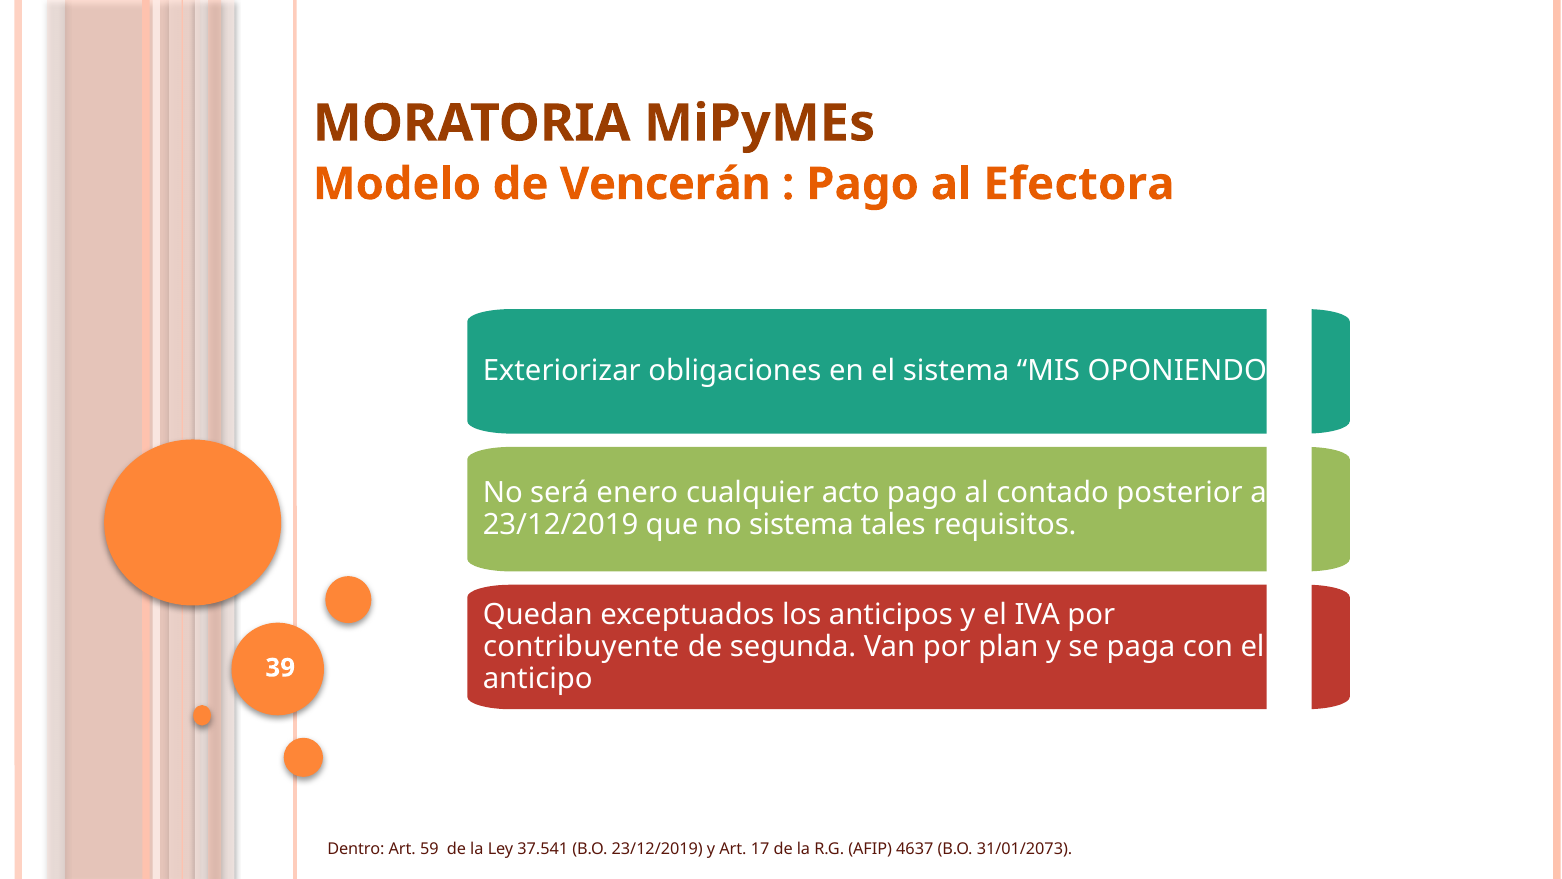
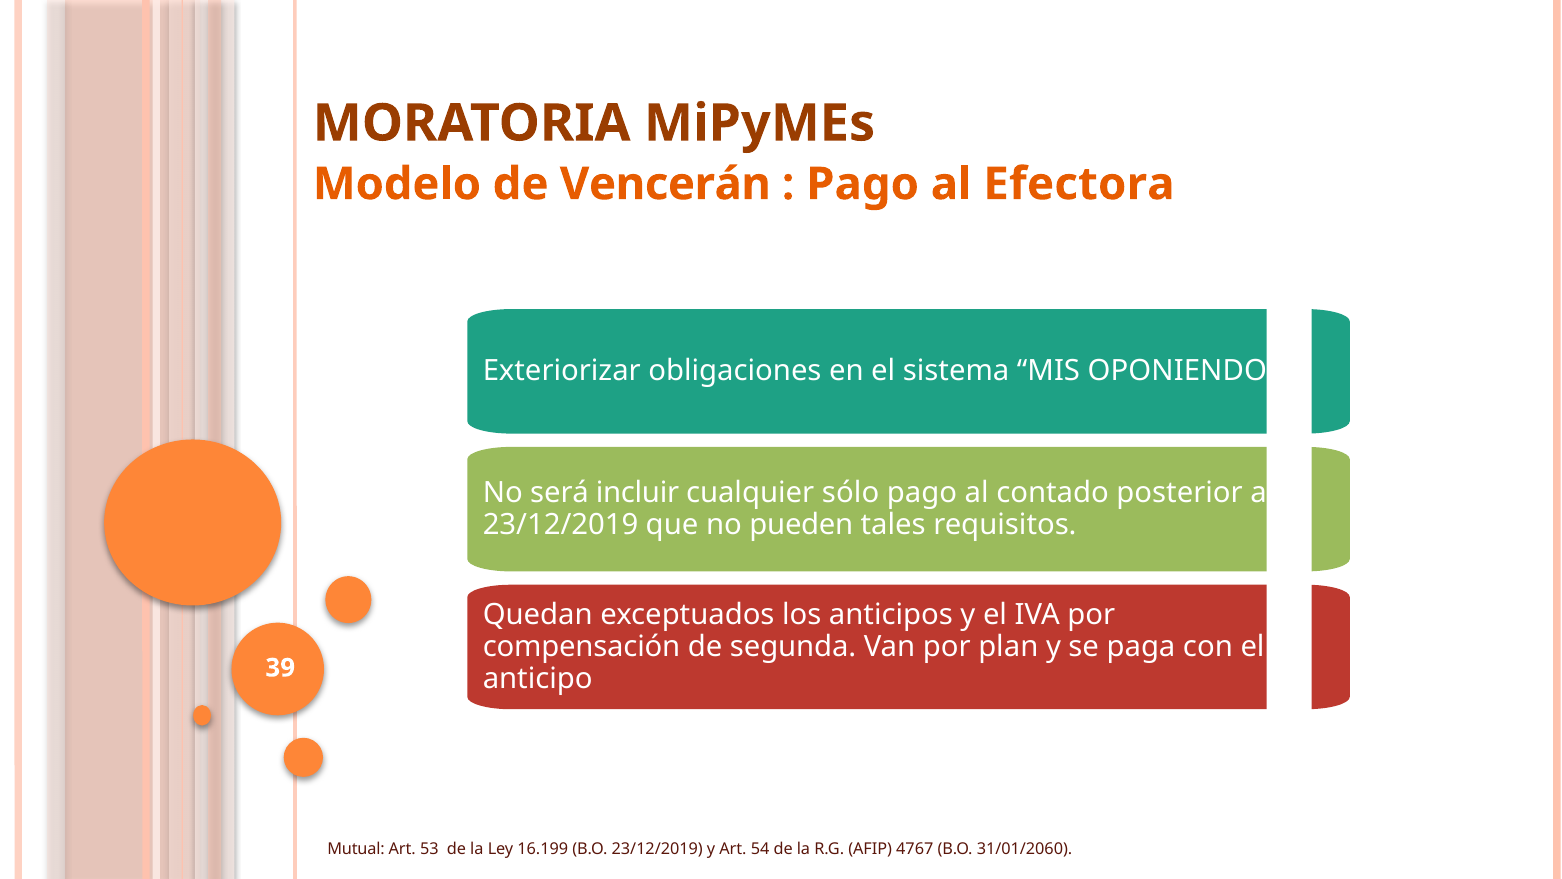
enero: enero -> incluir (638, 493)
acto: acto -> sólo (851, 493)
no sistema: sistema -> pueden (801, 525)
contribuyente: contribuyente -> compensación (582, 647)
Dentro: Dentro -> Mutual (356, 849)
59: 59 -> 53 (429, 849)
37.541: 37.541 -> 16.199 (543, 849)
17: 17 -> 54 (760, 849)
4637: 4637 -> 4767 (915, 849)
31/01/2073: 31/01/2073 -> 31/01/2060 (1025, 849)
